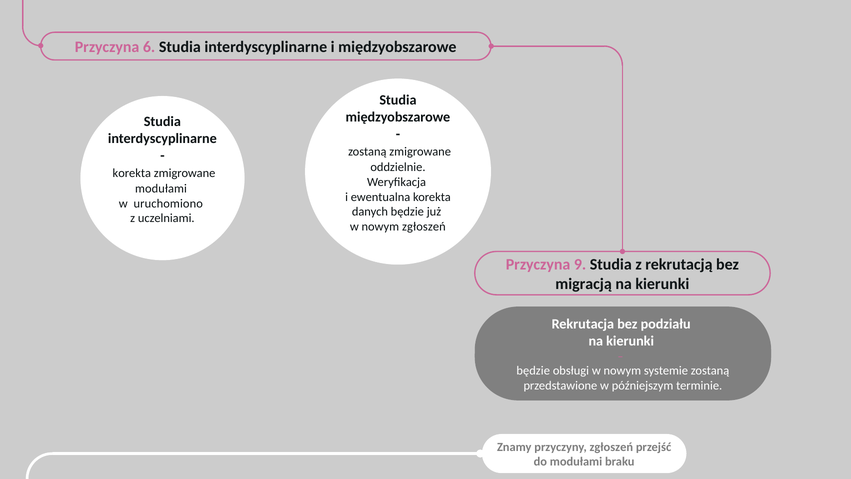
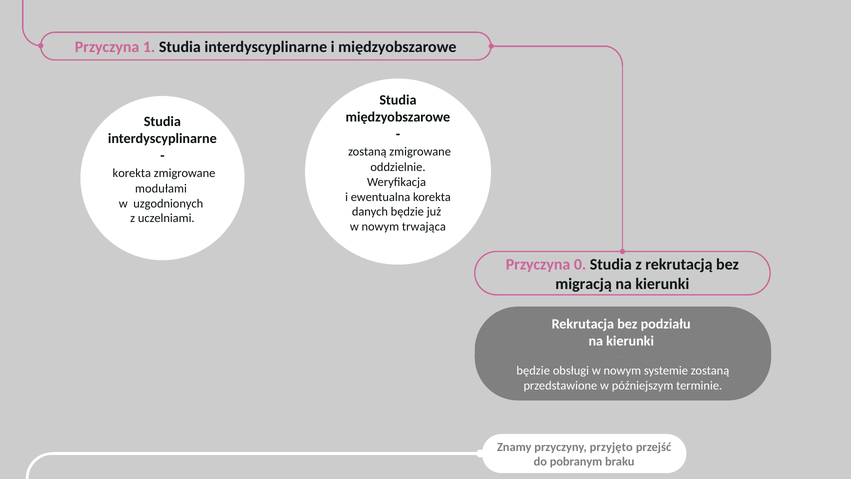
6: 6 -> 1 (149, 47)
uruchomiono: uruchomiono -> uzgodnionych (168, 203)
nowym zgłoszeń: zgłoszeń -> trwająca (424, 227)
9: 9 -> 0 (580, 264)
przyczyny zgłoszeń: zgłoszeń -> przyjęto (611, 447)
do modułami: modułami -> pobranym (576, 462)
